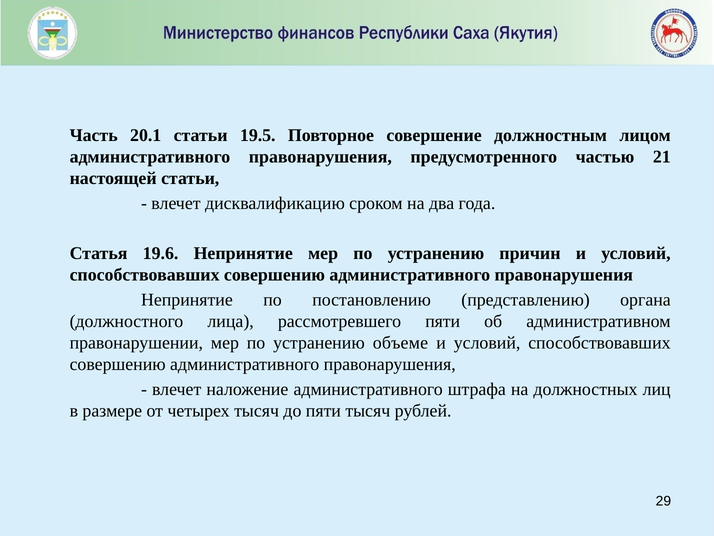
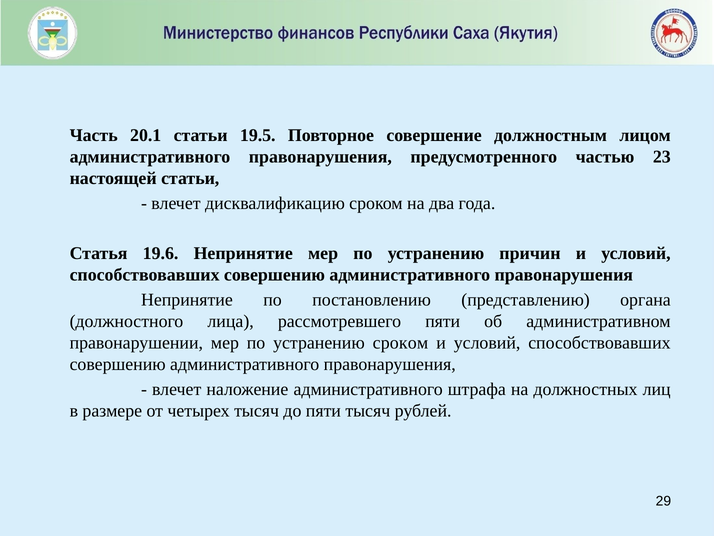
21: 21 -> 23 (662, 157)
устранению объеме: объеме -> сроком (400, 342)
